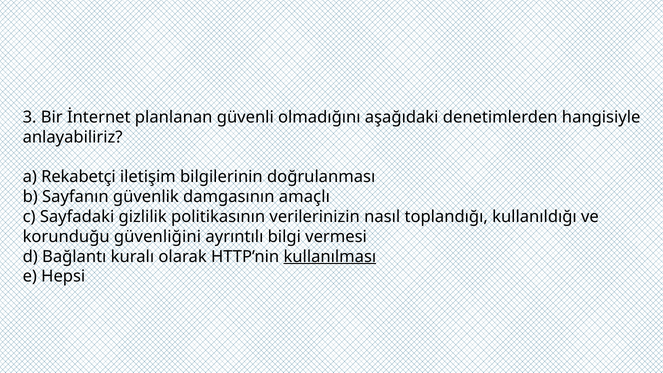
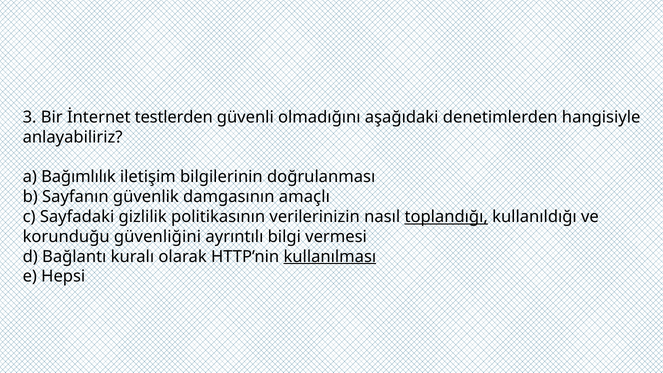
planlanan: planlanan -> testlerden (174, 117)
Rekabetçi: Rekabetçi -> Bağımlılık (79, 177)
toplandığı underline: none -> present (446, 217)
